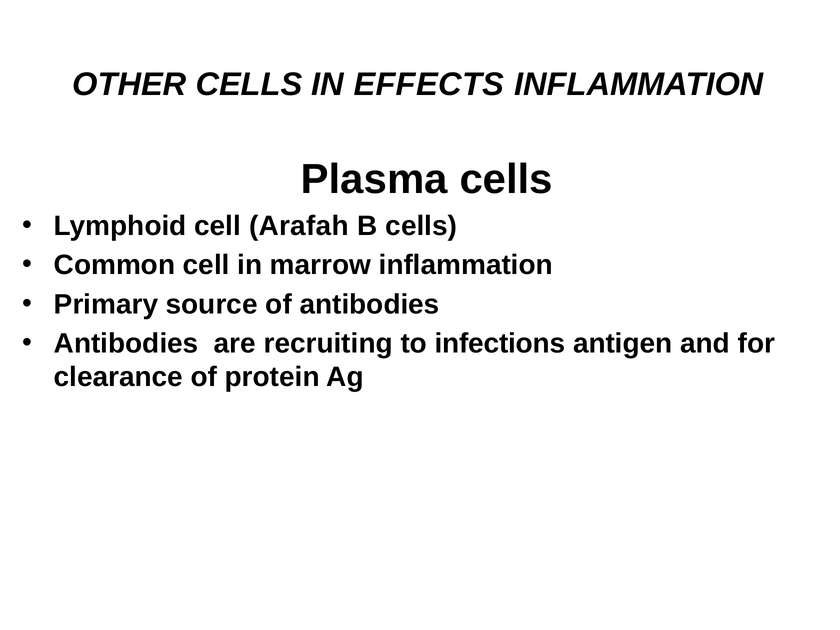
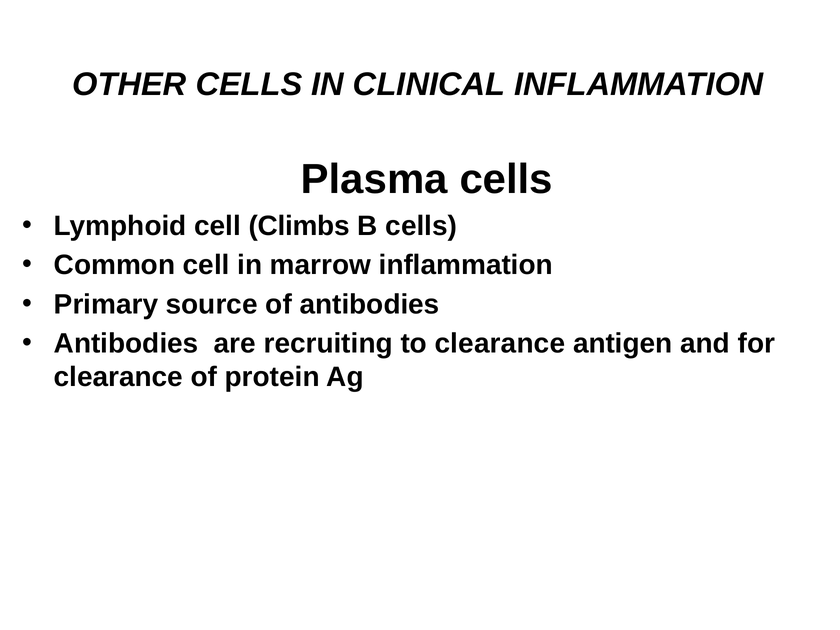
EFFECTS: EFFECTS -> CLINICAL (429, 85)
Arafah: Arafah -> Climbs (299, 226)
to infections: infections -> clearance (500, 344)
